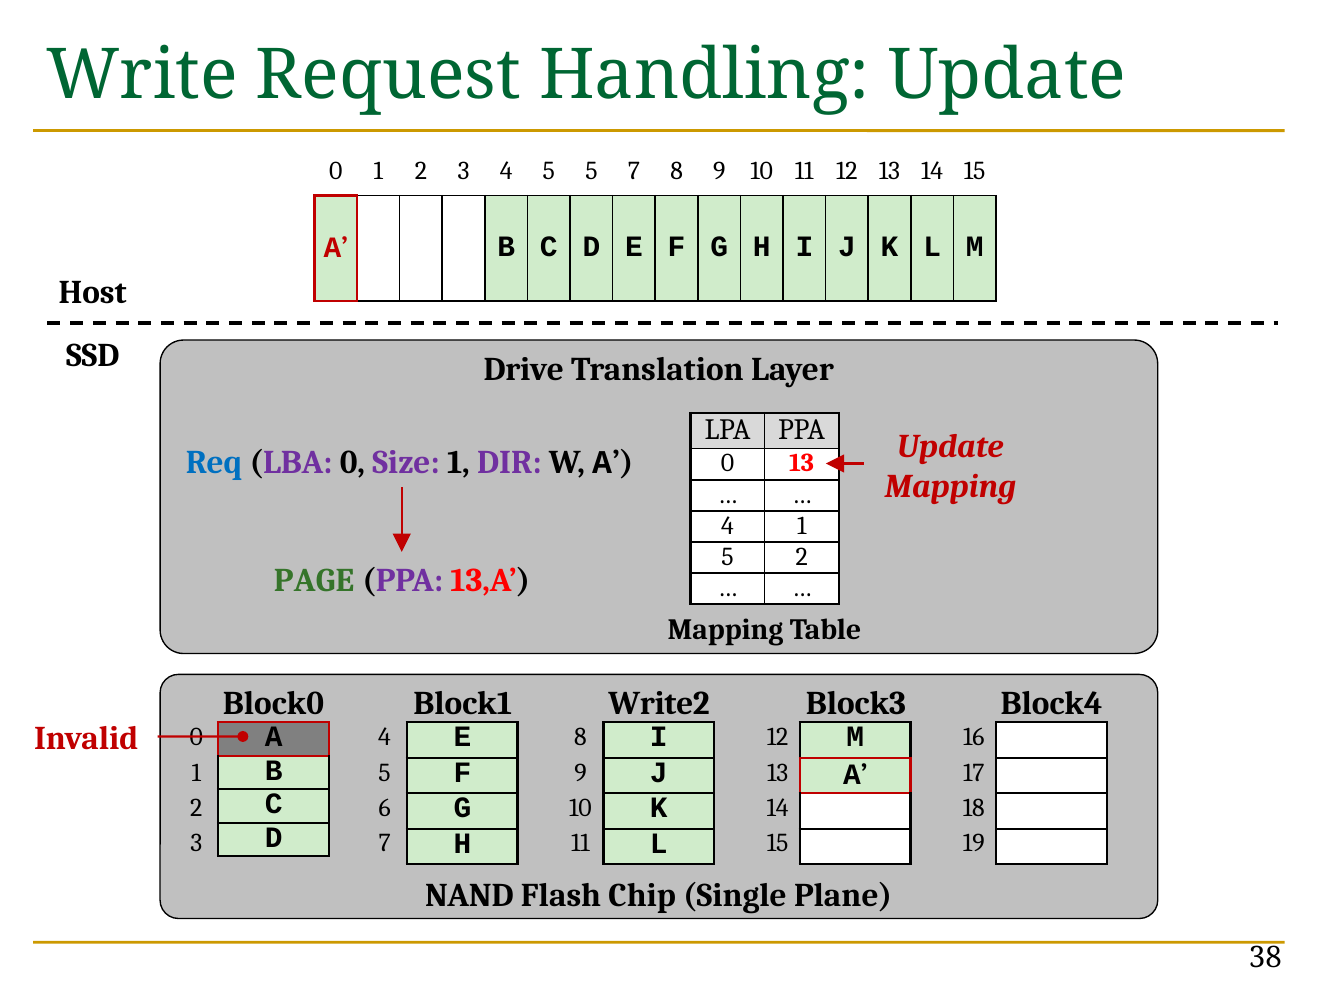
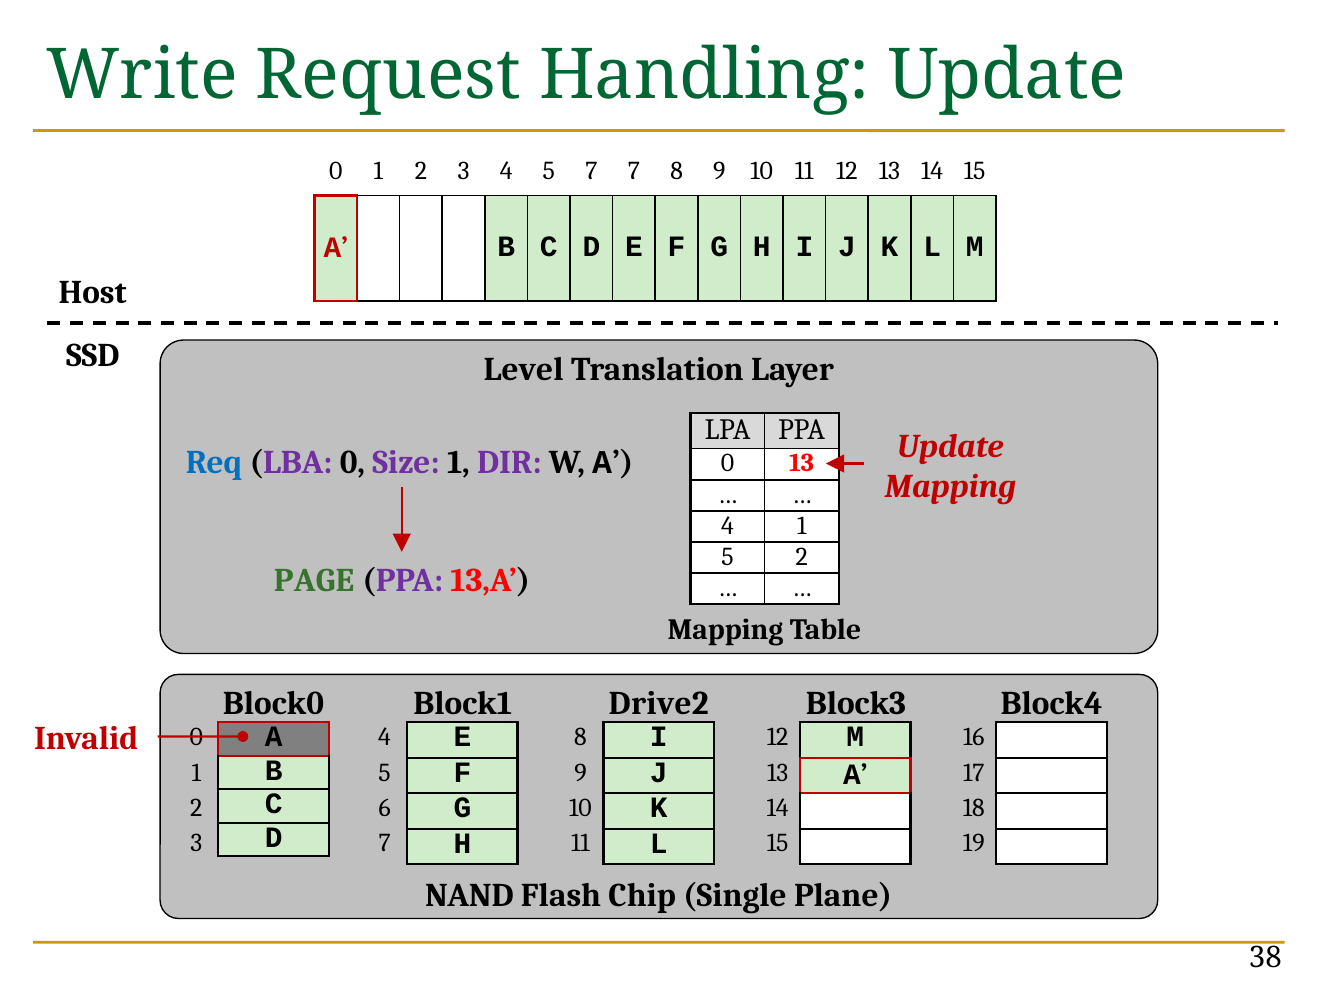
5 5: 5 -> 7 (591, 171)
Drive: Drive -> Level (524, 369)
Write2: Write2 -> Drive2 (659, 703)
